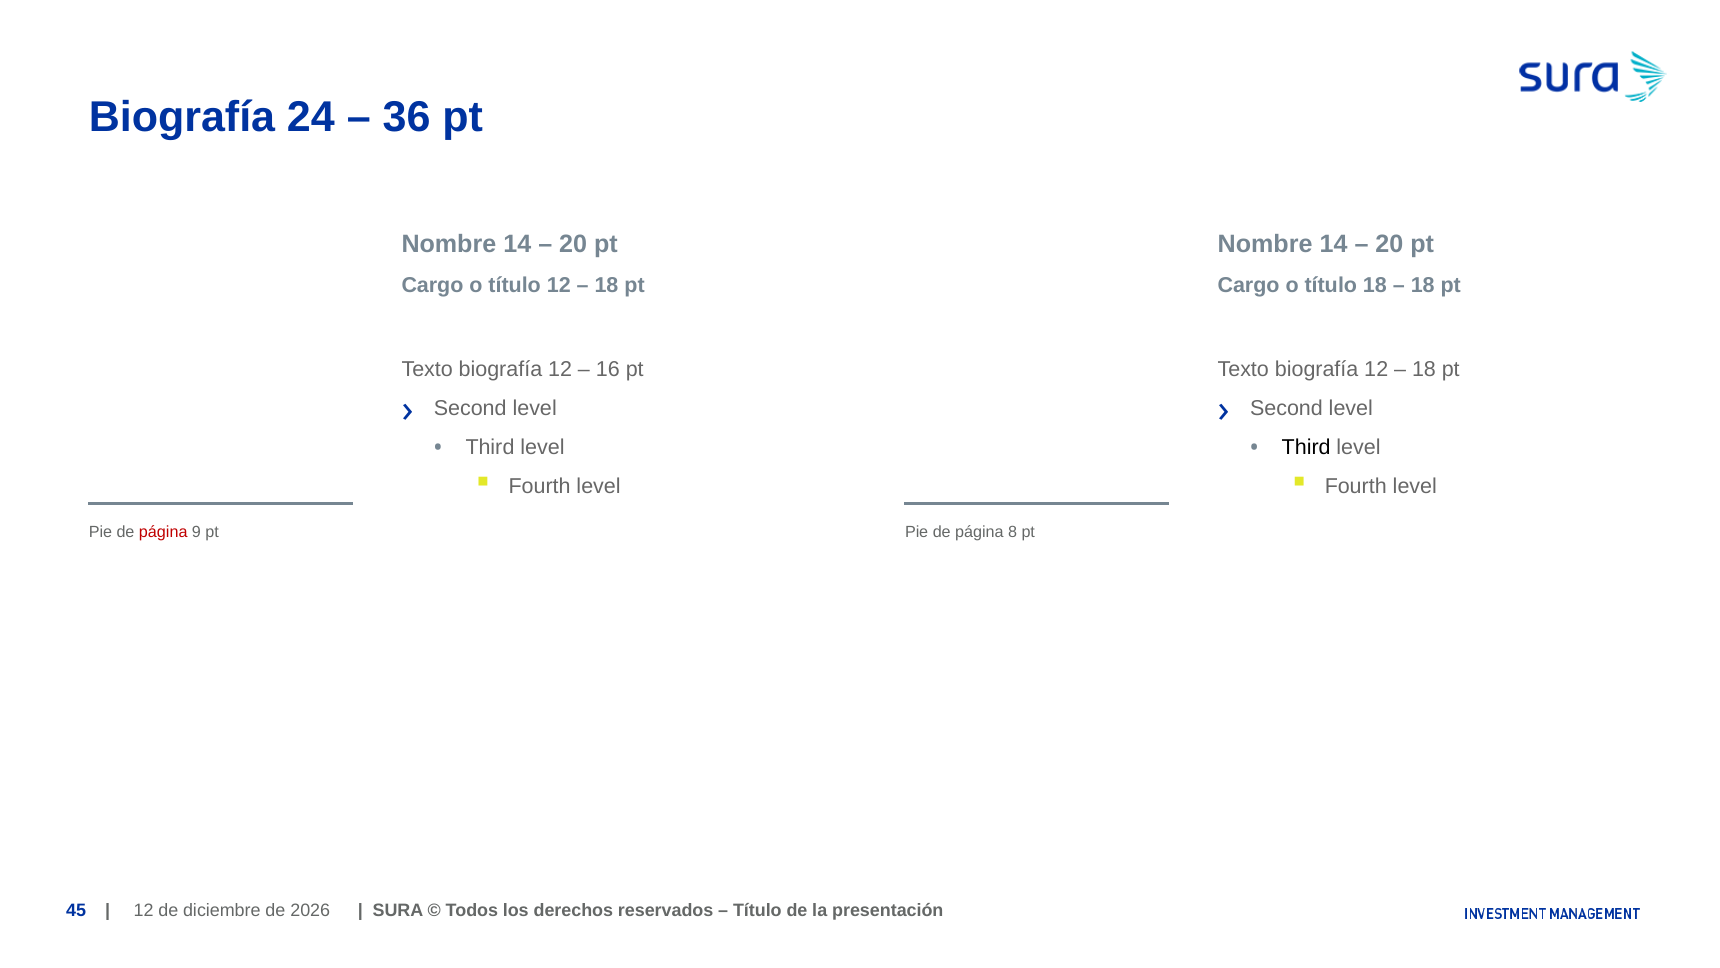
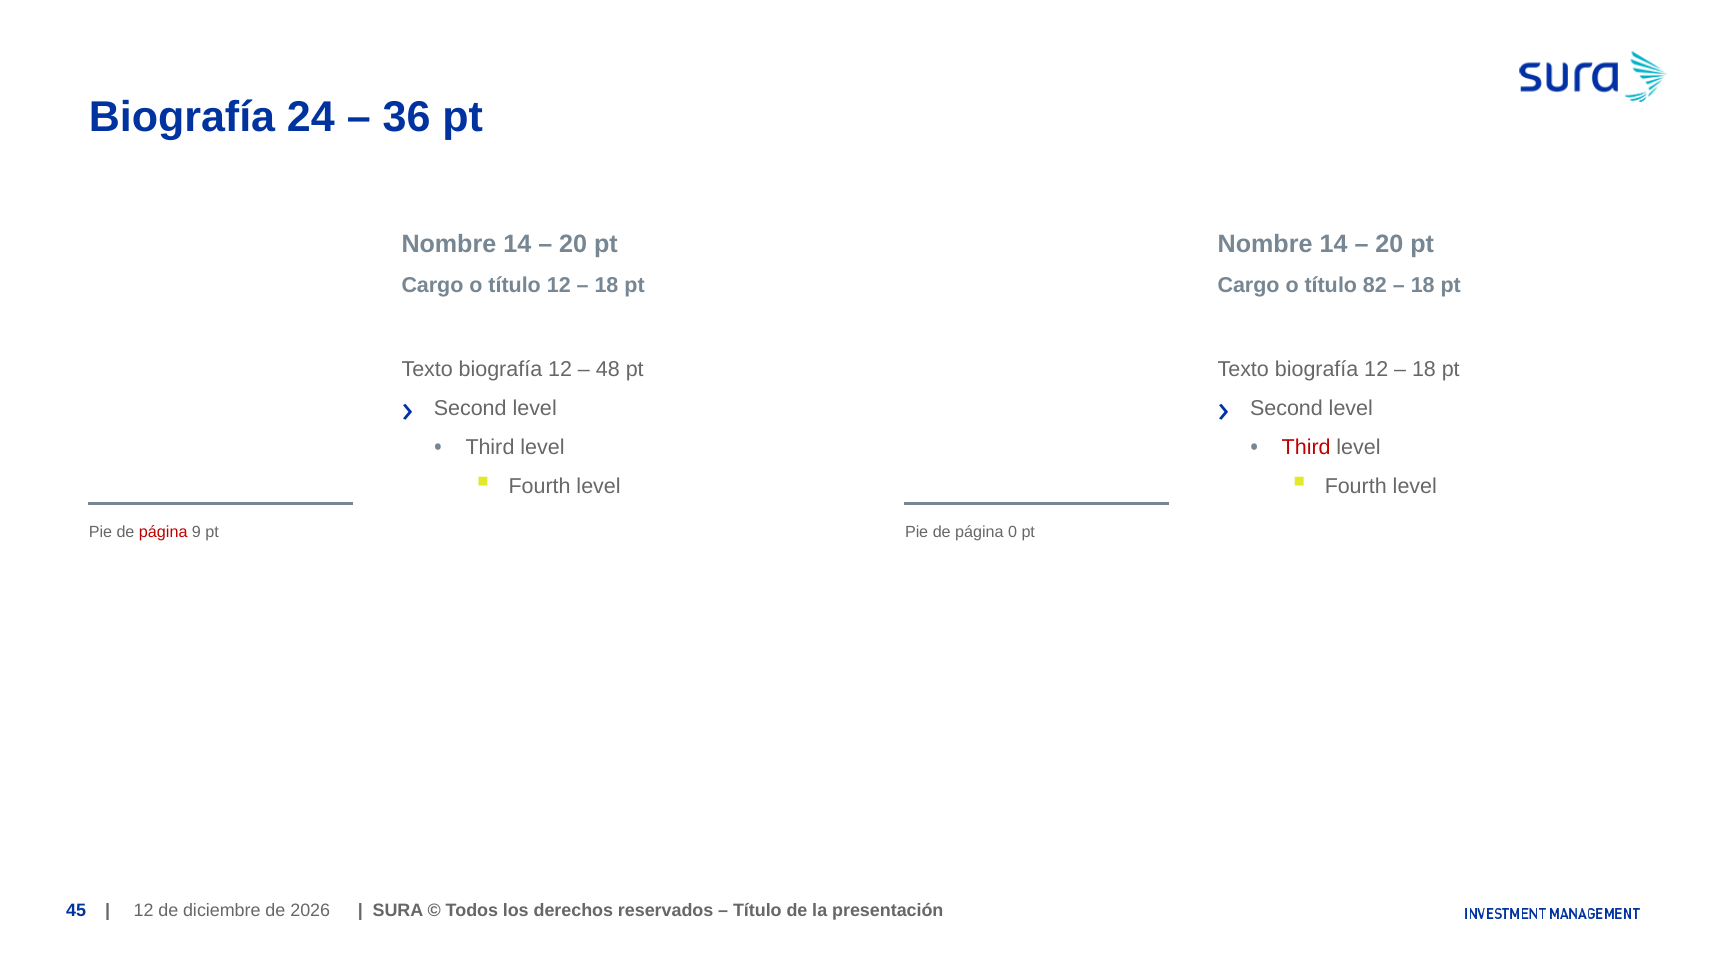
título 18: 18 -> 82 (1375, 285)
16: 16 -> 48 (608, 370)
Third colour: black -> red (1306, 448)
8: 8 -> 0 (1013, 532)
